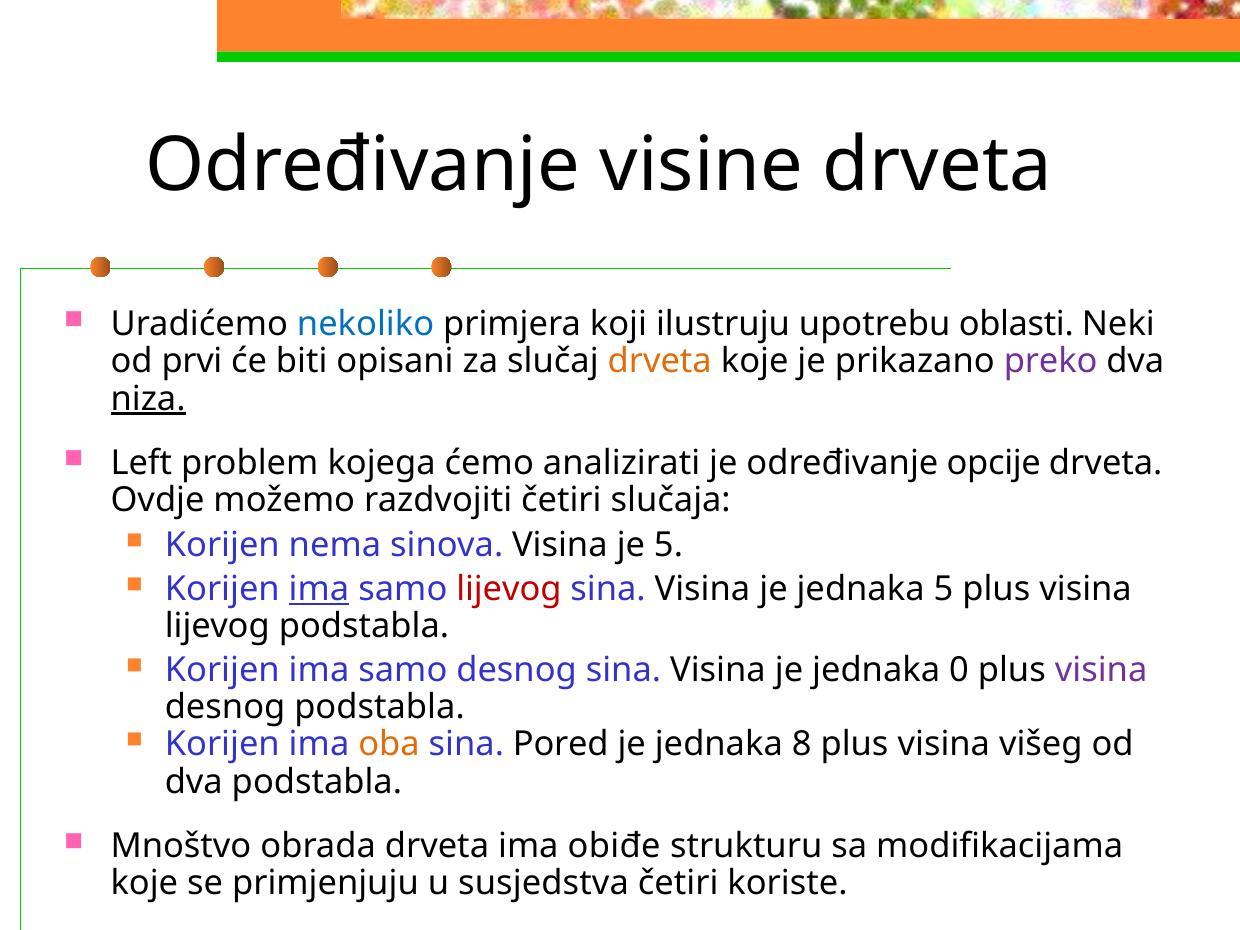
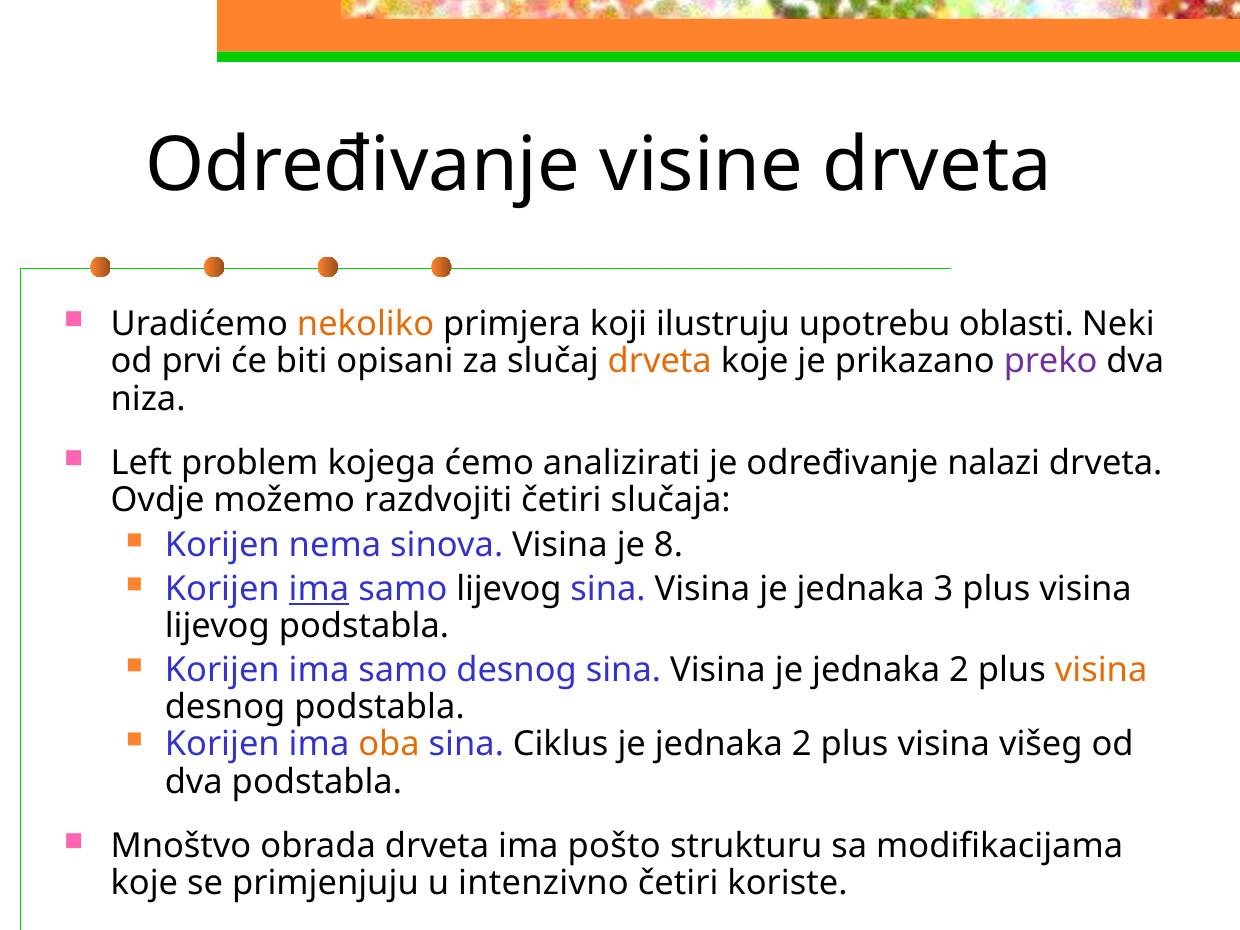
nekoliko colour: blue -> orange (366, 324)
niza underline: present -> none (148, 399)
opcije: opcije -> nalazi (994, 463)
je 5: 5 -> 8 (669, 545)
lijevog colour: red -> black (509, 589)
jednaka 5: 5 -> 3 (943, 589)
Visina je jednaka 0: 0 -> 2 (959, 670)
visina colour: purple -> orange (1101, 670)
Pored: Pored -> Ciklus (561, 744)
8: 8 -> 2 (802, 744)
obiđe: obiđe -> pošto (614, 846)
susjedstva: susjedstva -> intenzivno (543, 884)
